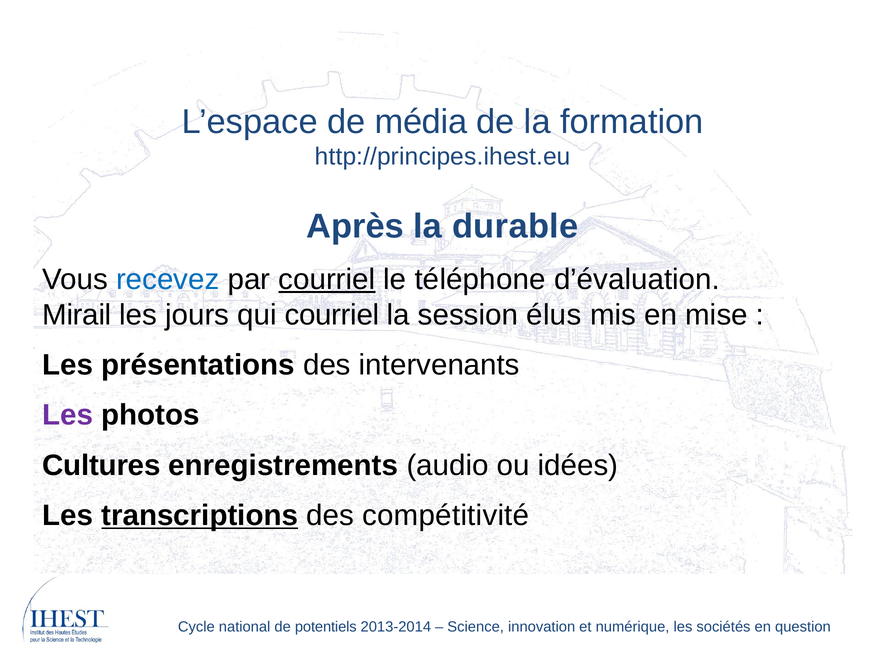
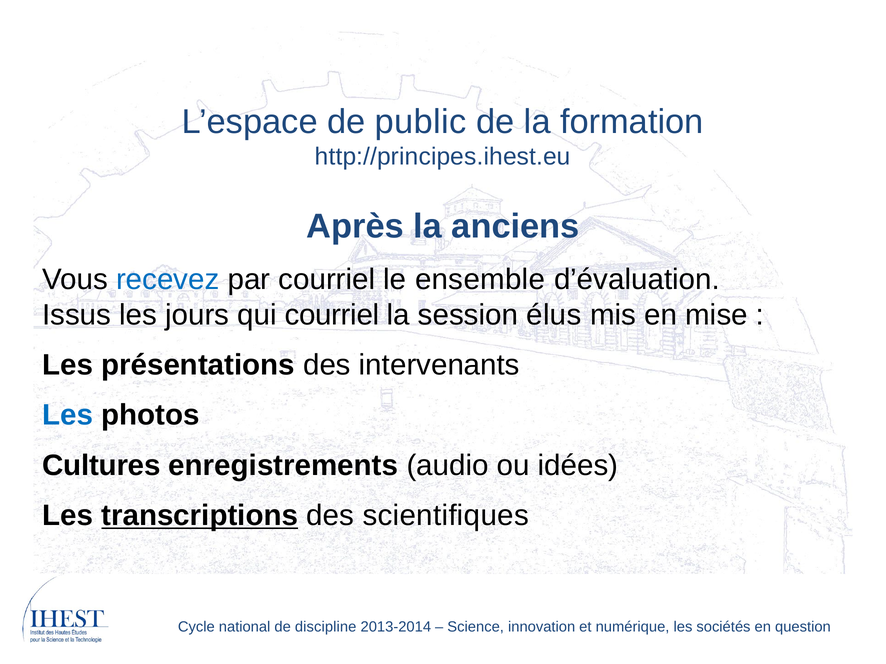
média: média -> public (421, 122)
durable: durable -> anciens (515, 227)
courriel underline: present -> none (327, 280)
téléphone: téléphone -> ensemble (480, 280)
Mirail: Mirail -> Issus (77, 315)
Les colour: purple -> blue (68, 415)
compétitivité: compétitivité -> scientifiques (446, 516)
potentiels: potentiels -> discipline (326, 627)
